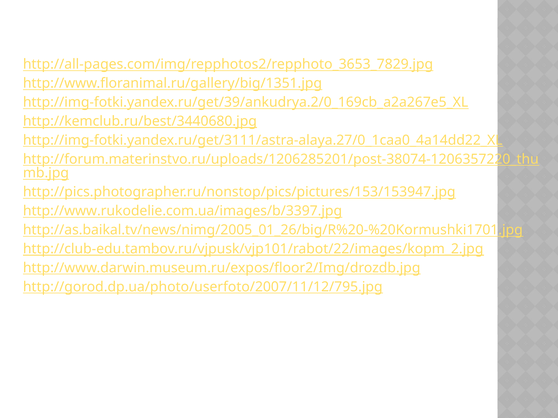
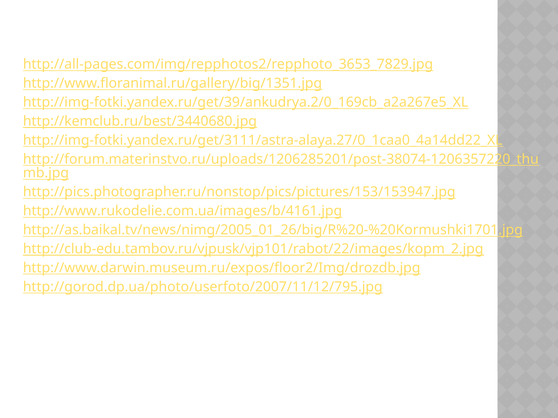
http://www.rukodelie.com.ua/images/b/3397.jpg: http://www.rukodelie.com.ua/images/b/3397.jpg -> http://www.rukodelie.com.ua/images/b/4161.jpg (183, 211)
